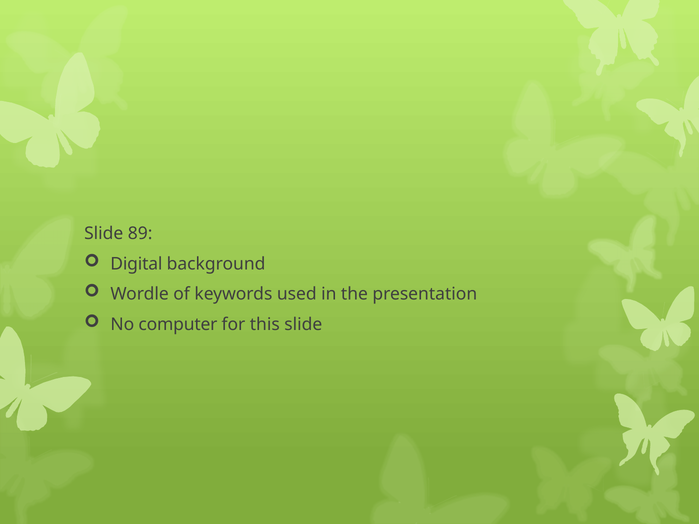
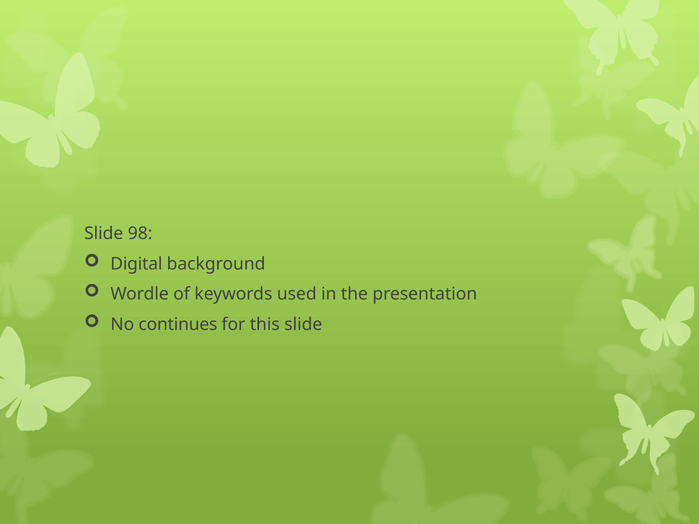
89: 89 -> 98 (140, 234)
computer: computer -> continues (178, 324)
